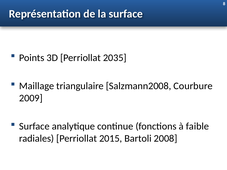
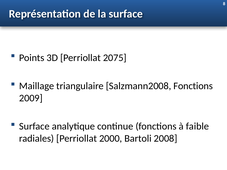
2035: 2035 -> 2075 (115, 58)
Salzmann2008 Courbure: Courbure -> Fonctions (193, 86)
2015: 2015 -> 2000 (111, 139)
